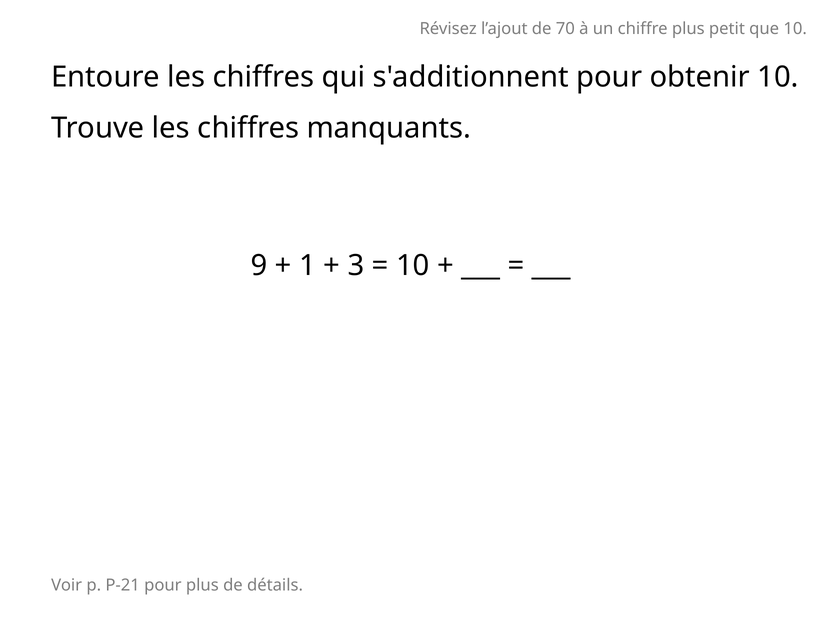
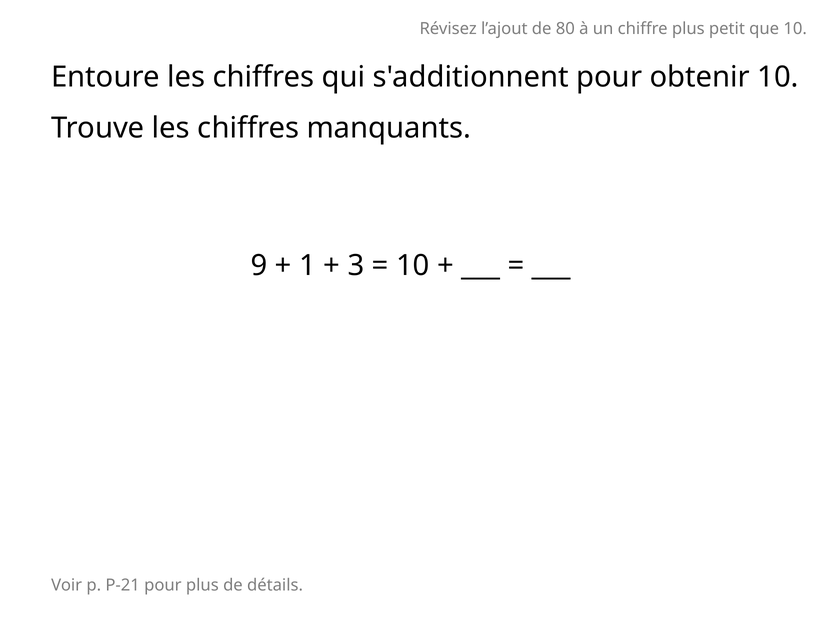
70: 70 -> 80 (565, 28)
